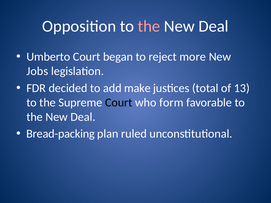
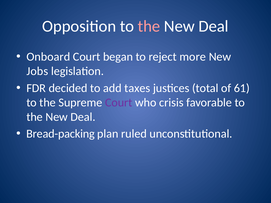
Umberto: Umberto -> Onboard (48, 57)
make: make -> taxes (137, 88)
13: 13 -> 61 (242, 88)
Court colour: black -> purple (119, 103)
form: form -> crisis (171, 103)
